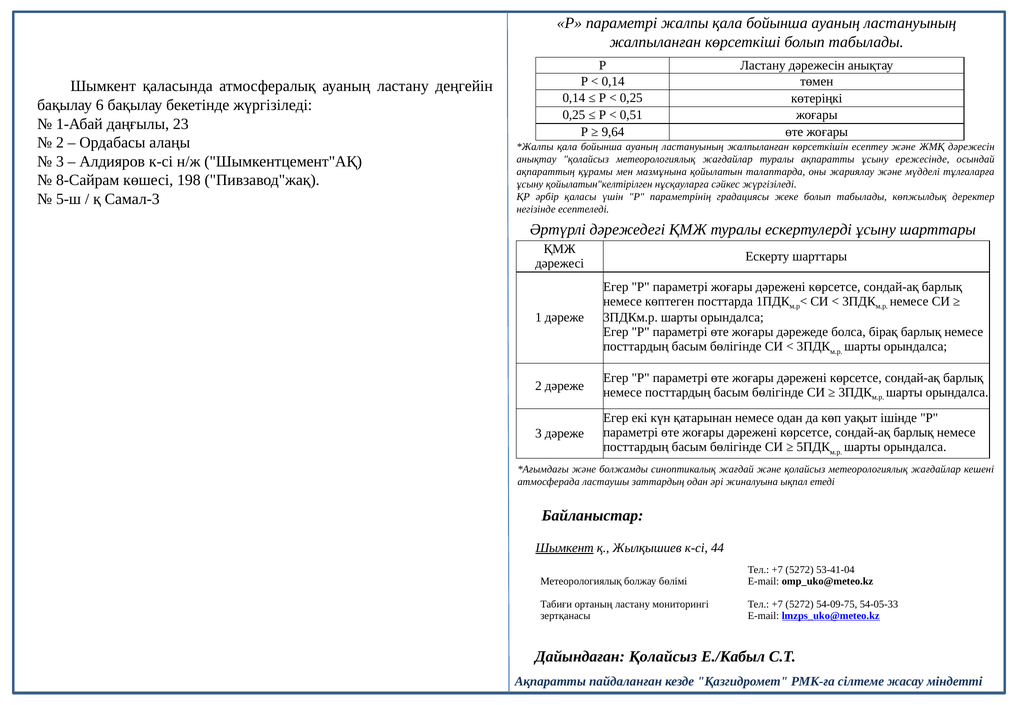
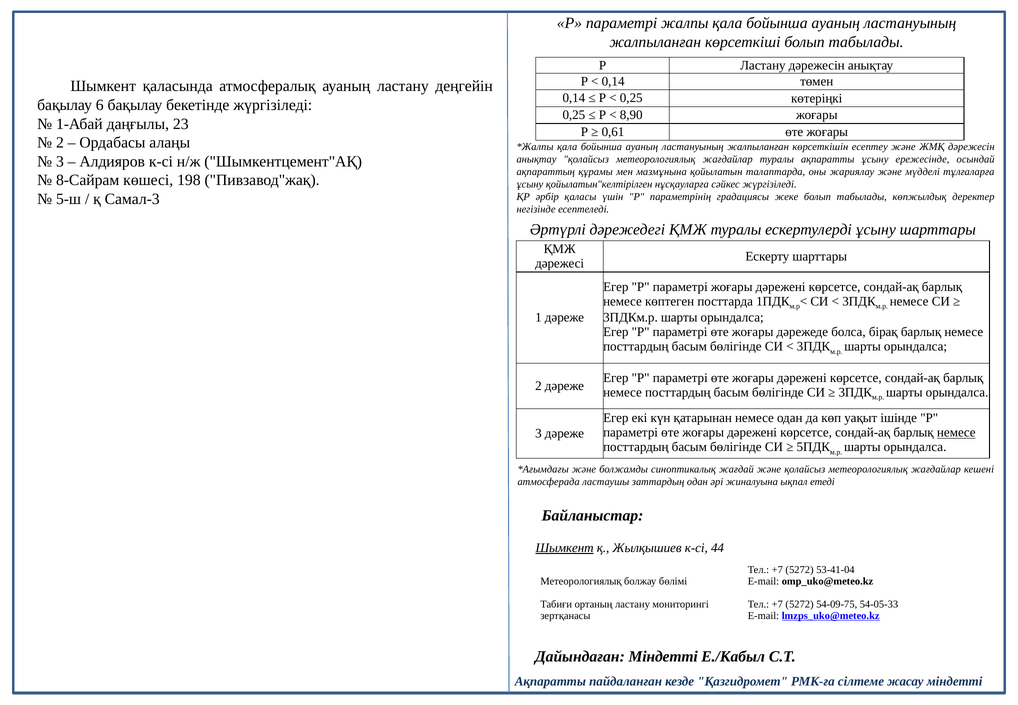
0,51: 0,51 -> 8,90 (631, 115)
9,64: 9,64 -> 0,61 (613, 132)
немесе underline: none -> present (956, 432)
Дайындаған Қолайсыз: Қолайсыз -> Міндетті (663, 656)
